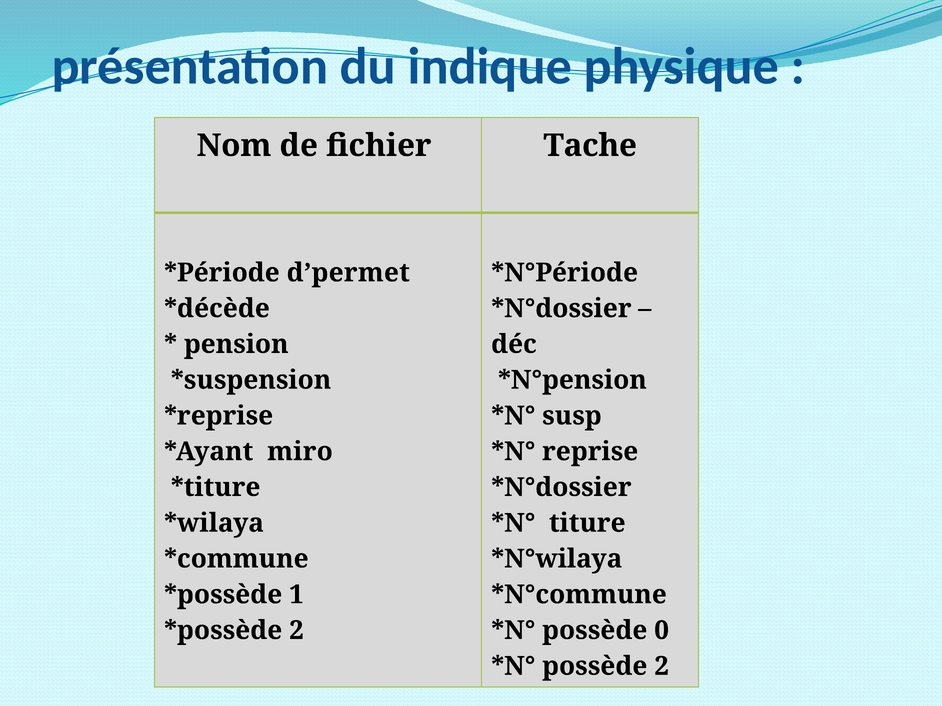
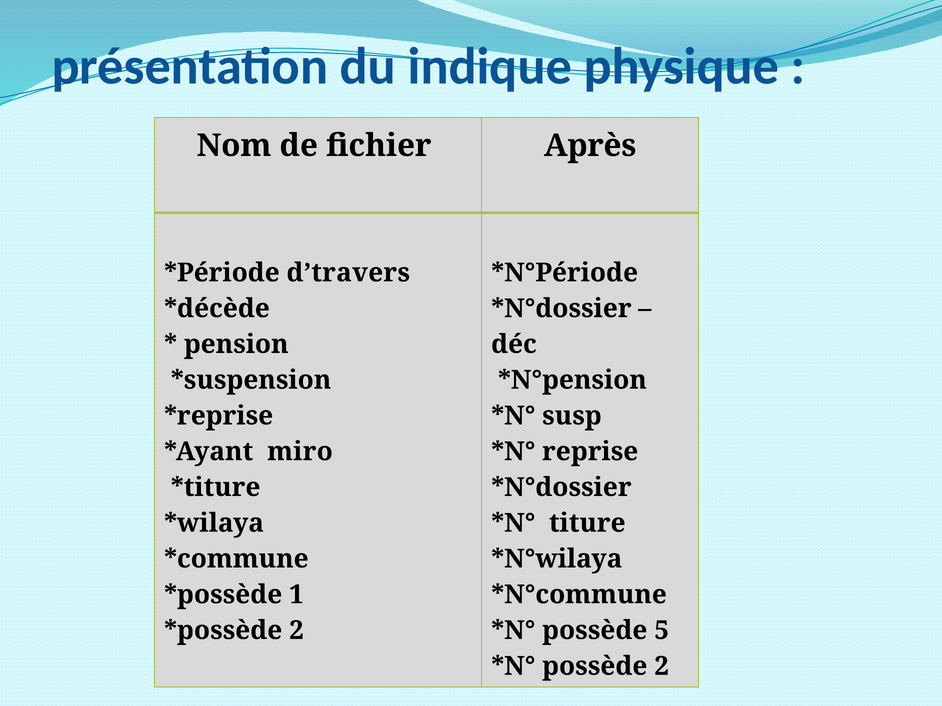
Tache: Tache -> Après (590, 146)
d’permet: d’permet -> d’travers (348, 273)
0: 0 -> 5 (662, 631)
